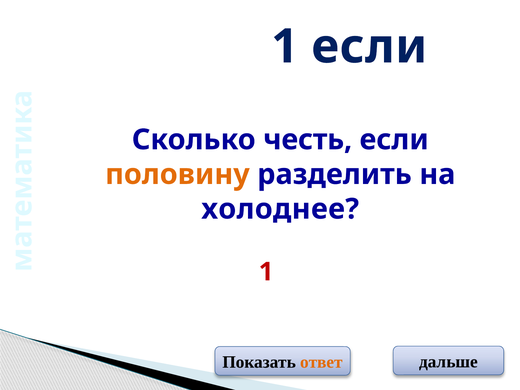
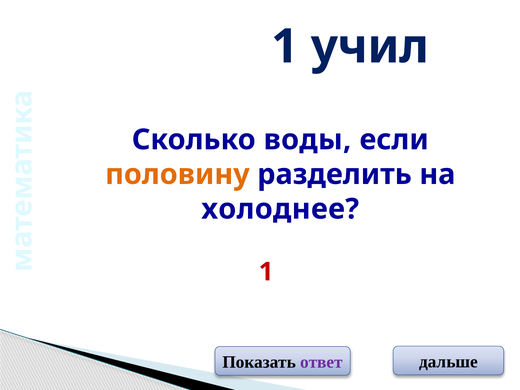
1 если: если -> учил (370, 47)
честь: честь -> воды (307, 140)
ответ colour: orange -> purple (321, 362)
